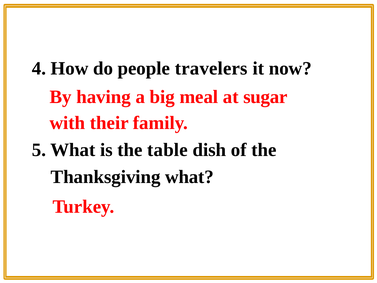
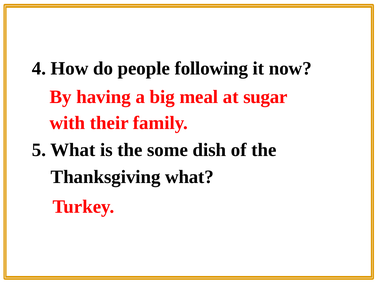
travelers: travelers -> following (211, 68)
table: table -> some (168, 150)
